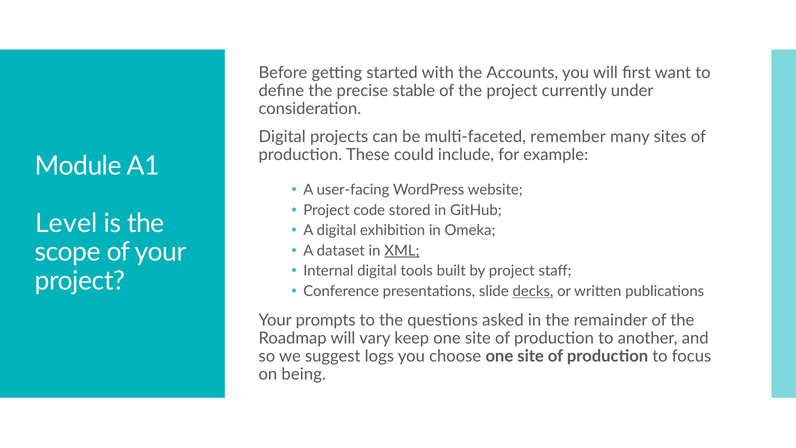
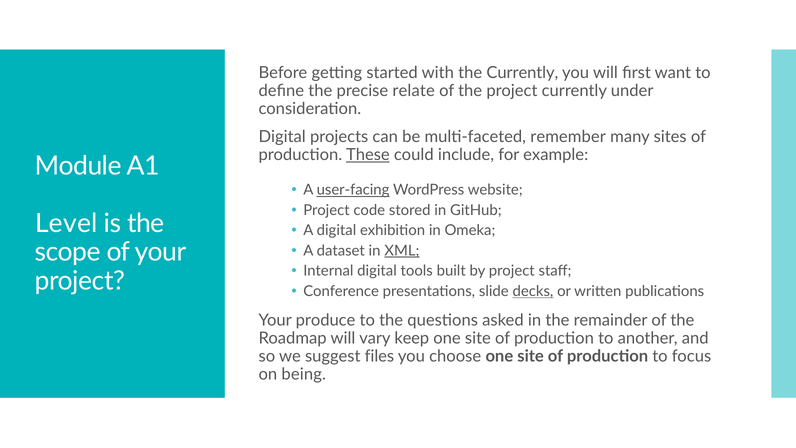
the Accounts: Accounts -> Currently (522, 73)
stable: stable -> relate (414, 91)
These underline: none -> present (368, 155)
user-facing underline: none -> present (353, 190)
prompts: prompts -> produce (326, 320)
logs: logs -> files (379, 356)
